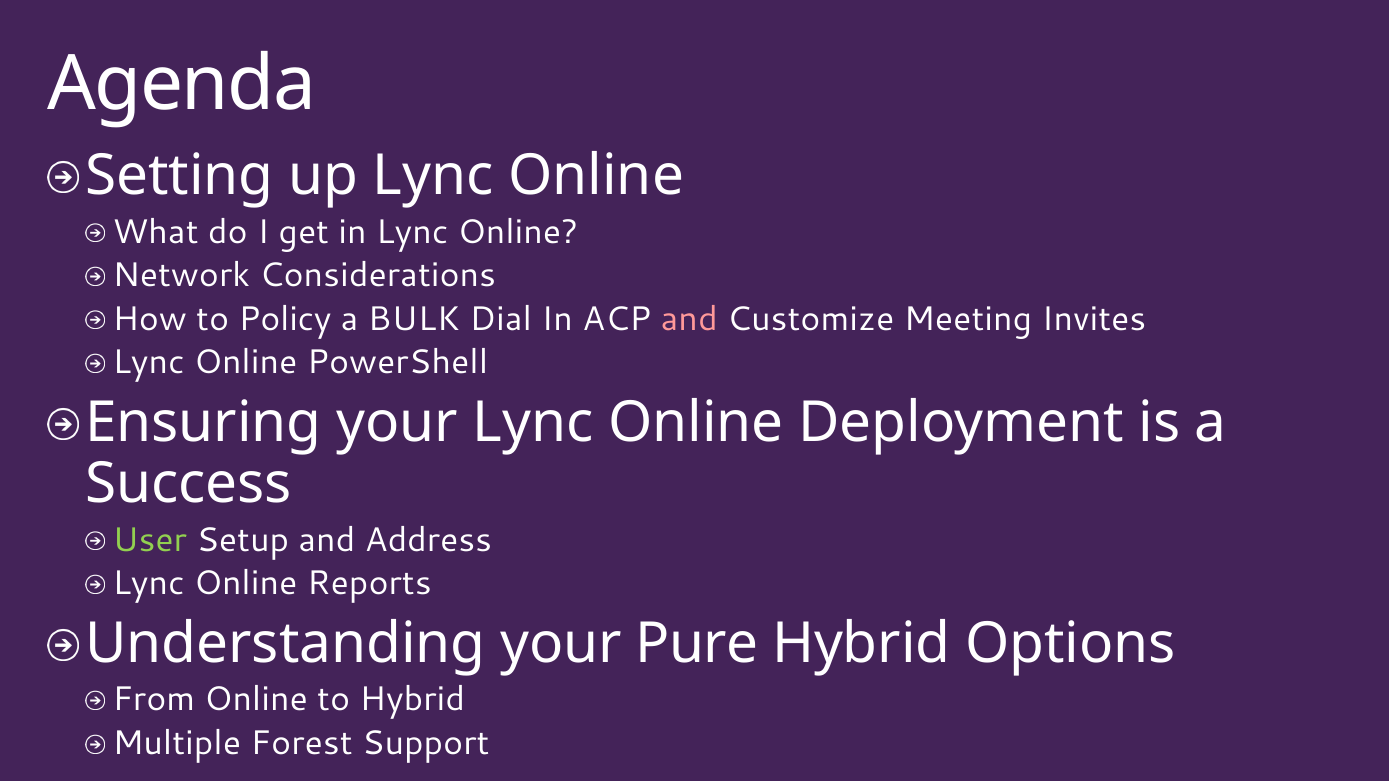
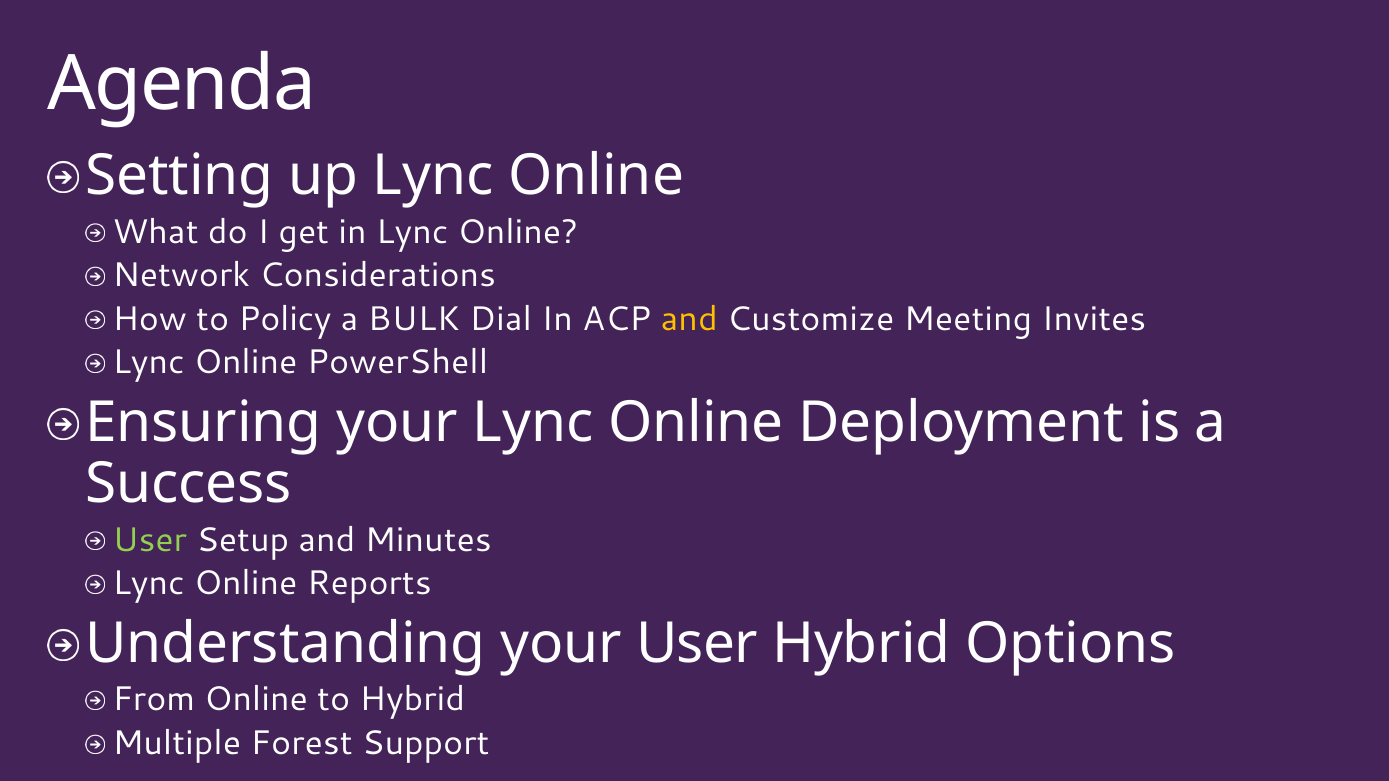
and colour: pink -> yellow (689, 319)
Address: Address -> Minutes (428, 540)
your Pure: Pure -> User (697, 644)
